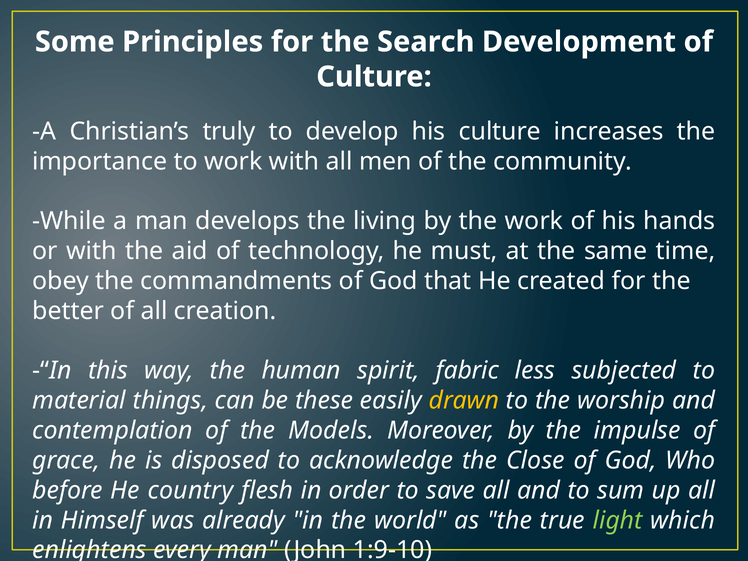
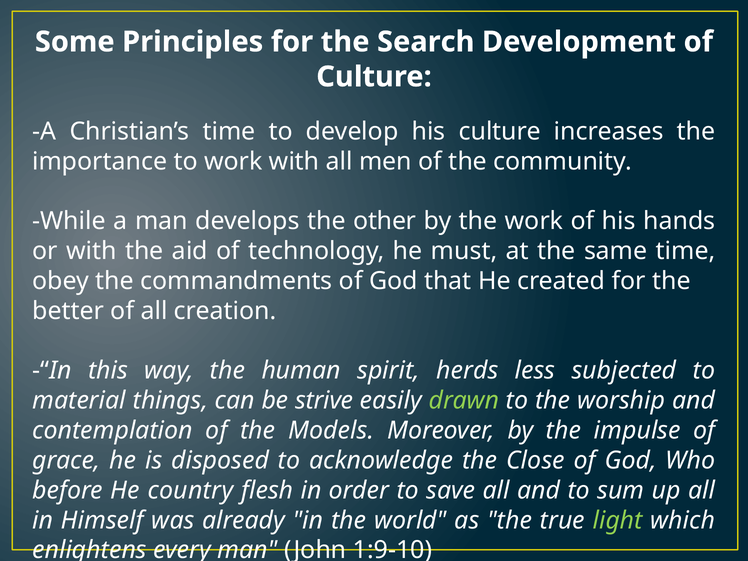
Christian’s truly: truly -> time (229, 131)
living: living -> other (385, 221)
fabric: fabric -> herds (467, 371)
these: these -> strive (324, 401)
drawn colour: yellow -> light green (464, 401)
